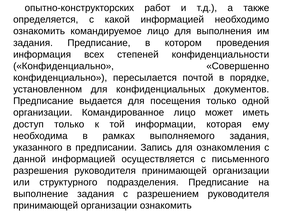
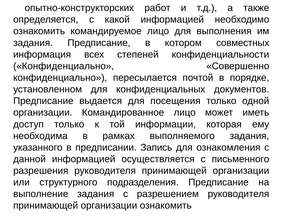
проведения: проведения -> совместных (243, 43)
